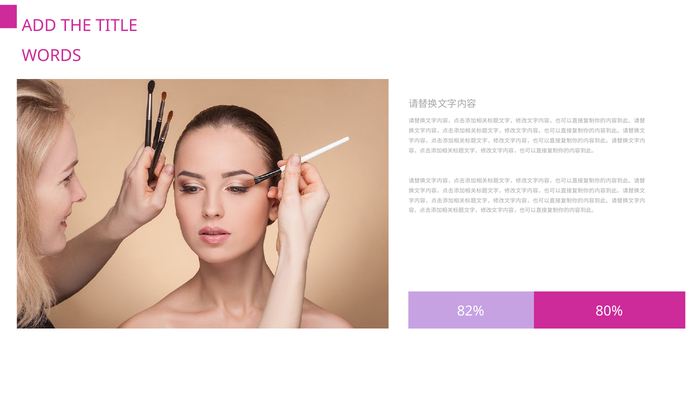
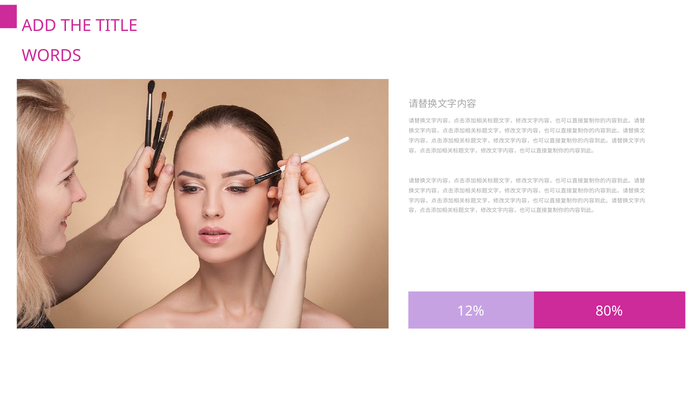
82%: 82% -> 12% (471, 311)
